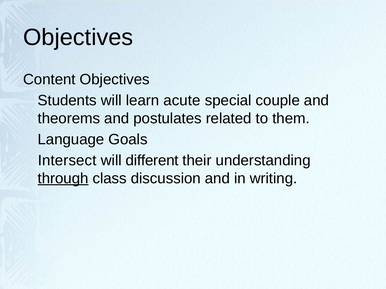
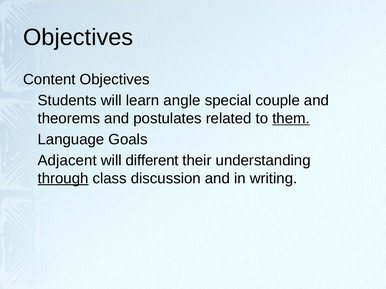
acute: acute -> angle (182, 101)
them underline: none -> present (291, 119)
Intersect: Intersect -> Adjacent (67, 161)
